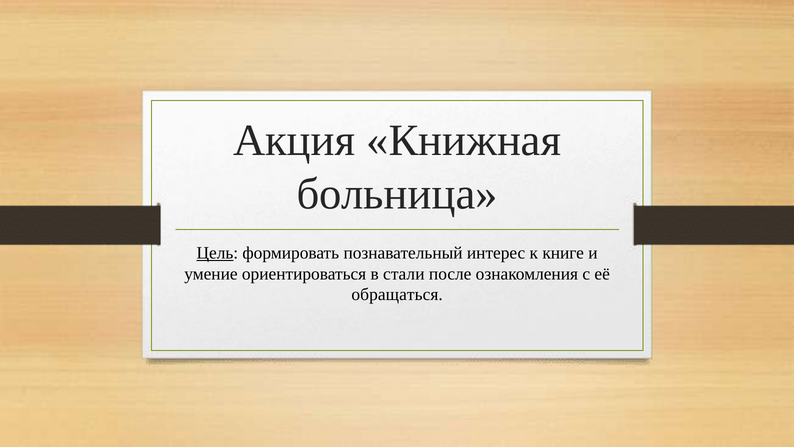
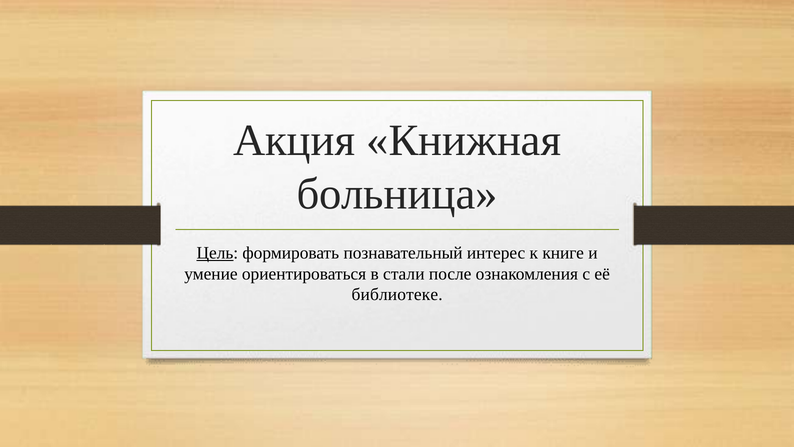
обращаться: обращаться -> библиотеке (397, 294)
